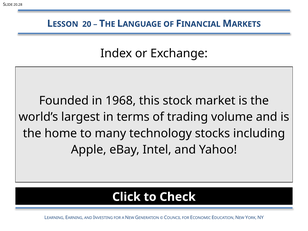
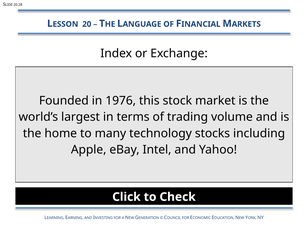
1968: 1968 -> 1976 (121, 101)
